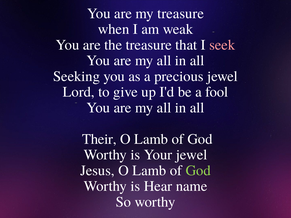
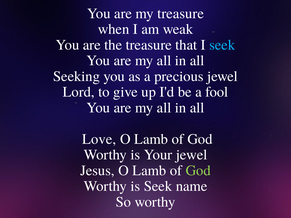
seek colour: pink -> light blue (222, 45)
Their: Their -> Love (99, 139)
is Hear: Hear -> Seek (158, 186)
